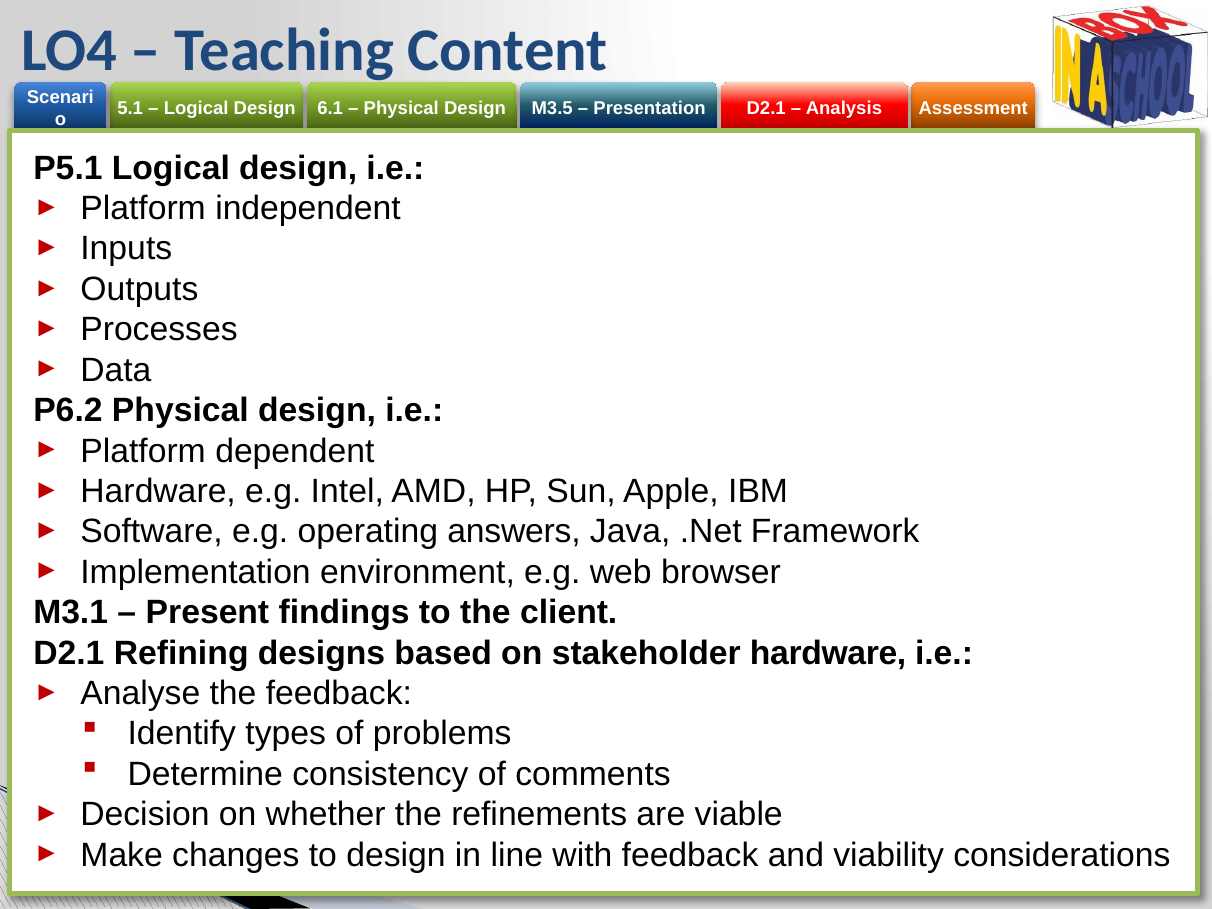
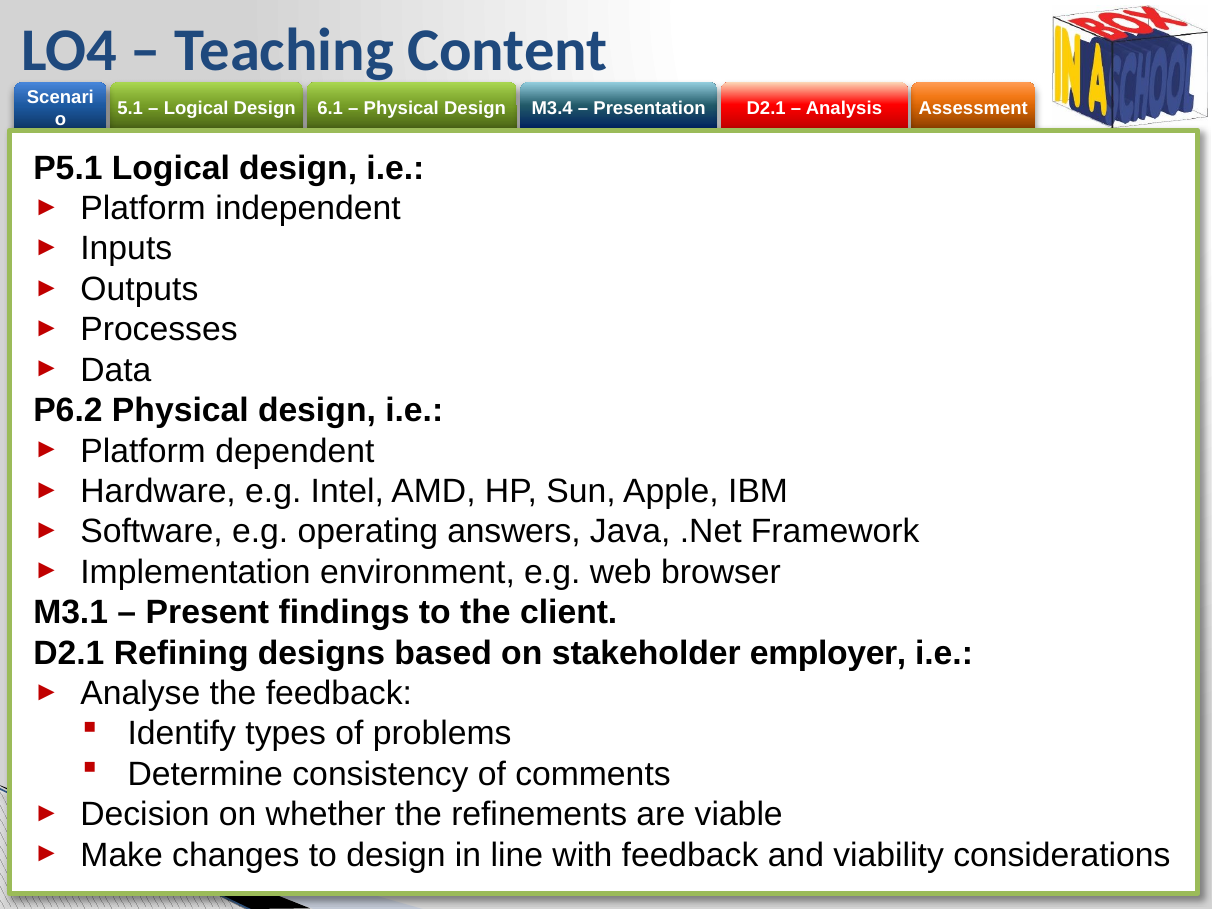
M3.5: M3.5 -> M3.4 (552, 108)
stakeholder hardware: hardware -> employer (828, 653)
